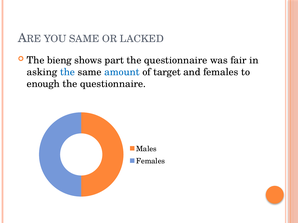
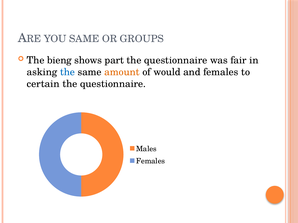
LACKED: LACKED -> GROUPS (142, 39)
amount colour: blue -> orange (122, 72)
target: target -> would (167, 72)
enough: enough -> certain (43, 84)
